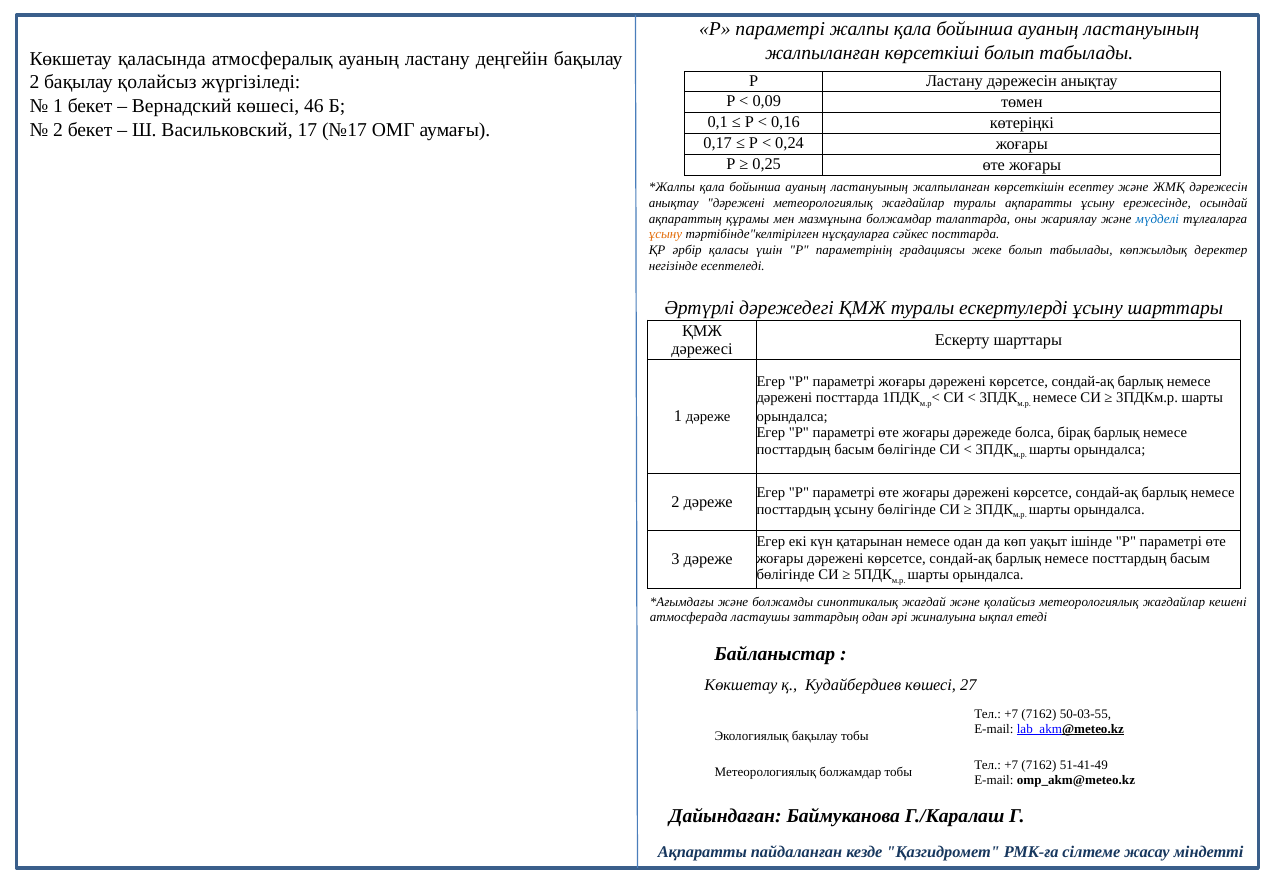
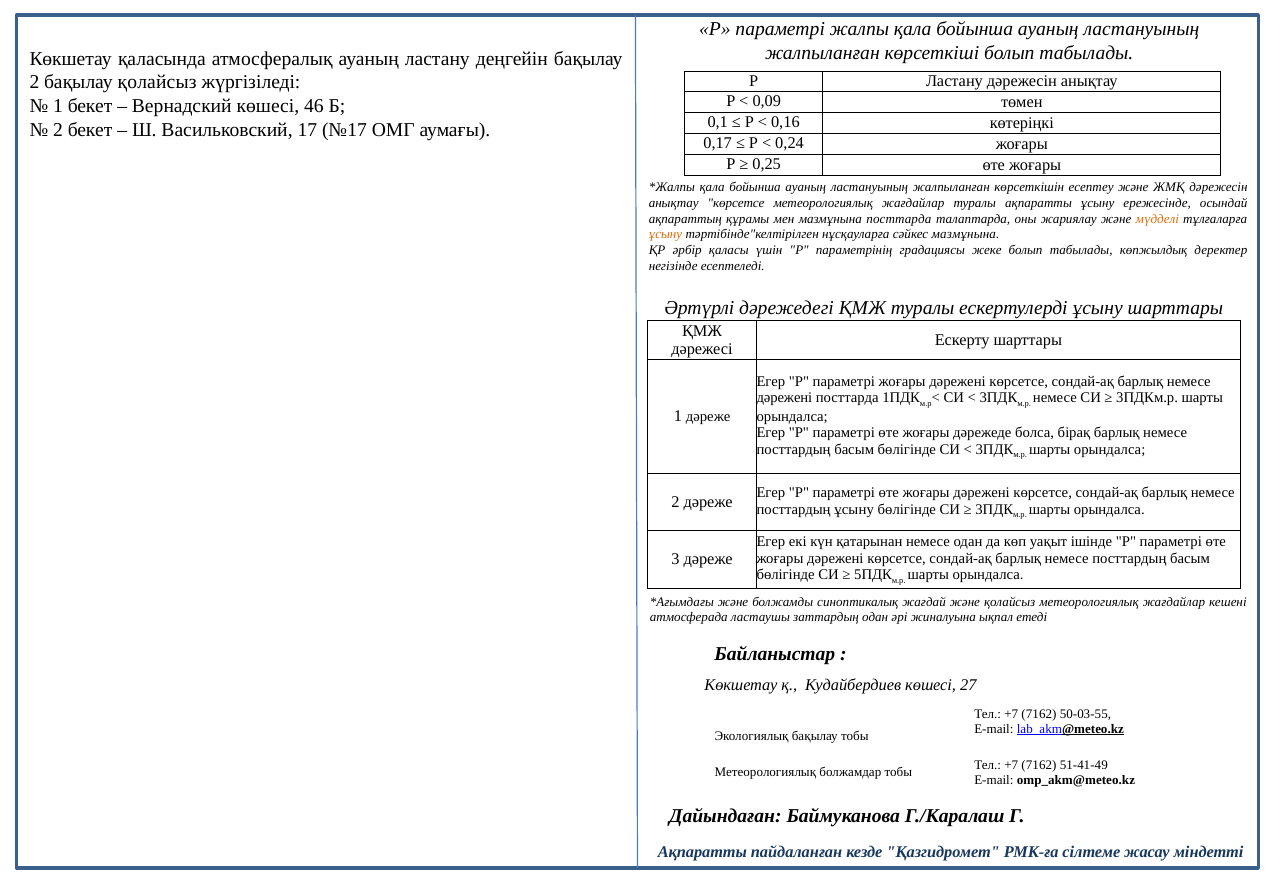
анықтау дәрежені: дәрежені -> көрсетсе (736, 203)
мазмұнына болжамдар: болжамдар -> посттарда (899, 219)
мүдделі colour: blue -> orange (1157, 219)
сәйкес посттарда: посттарда -> мазмұнына (966, 234)
